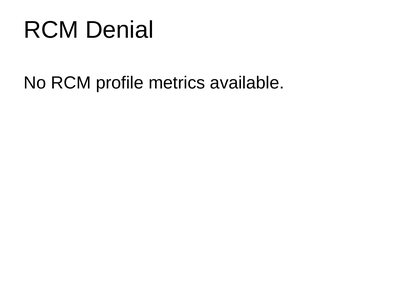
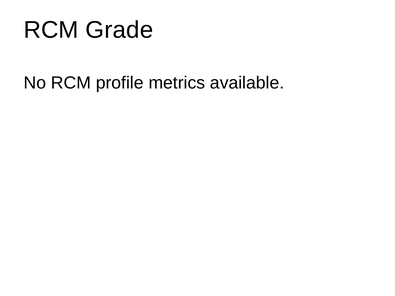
Denial: Denial -> Grade (119, 30)
